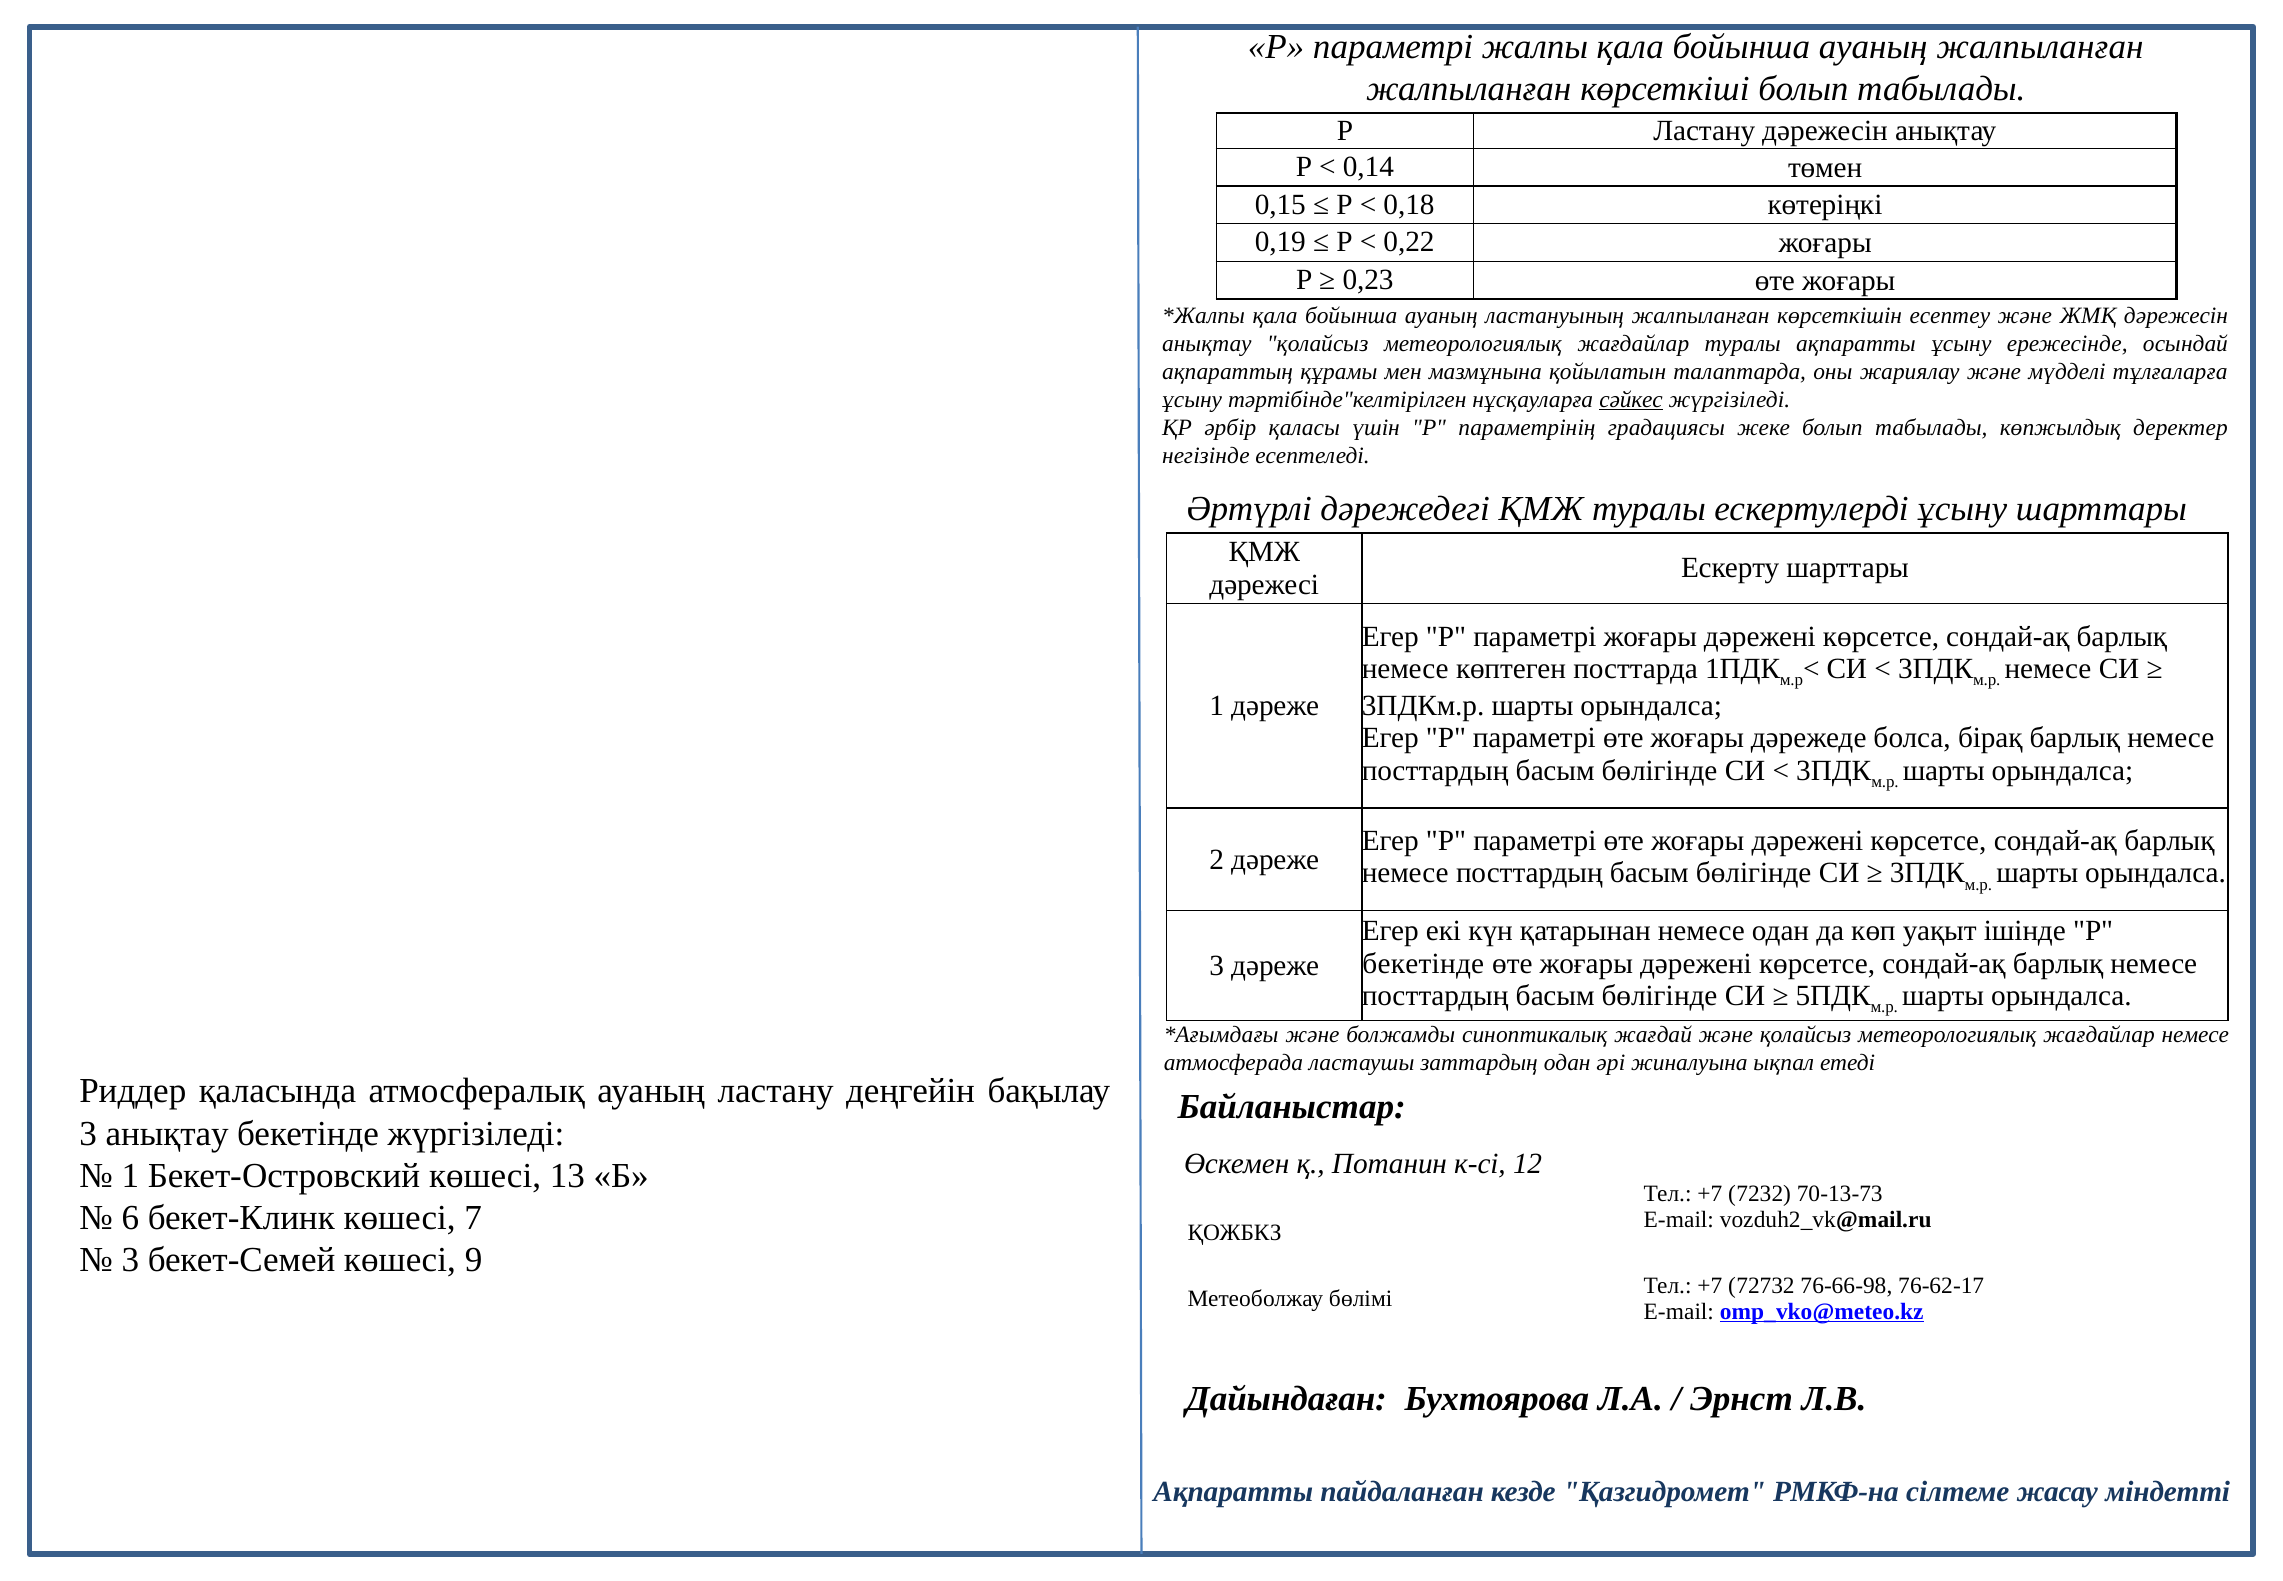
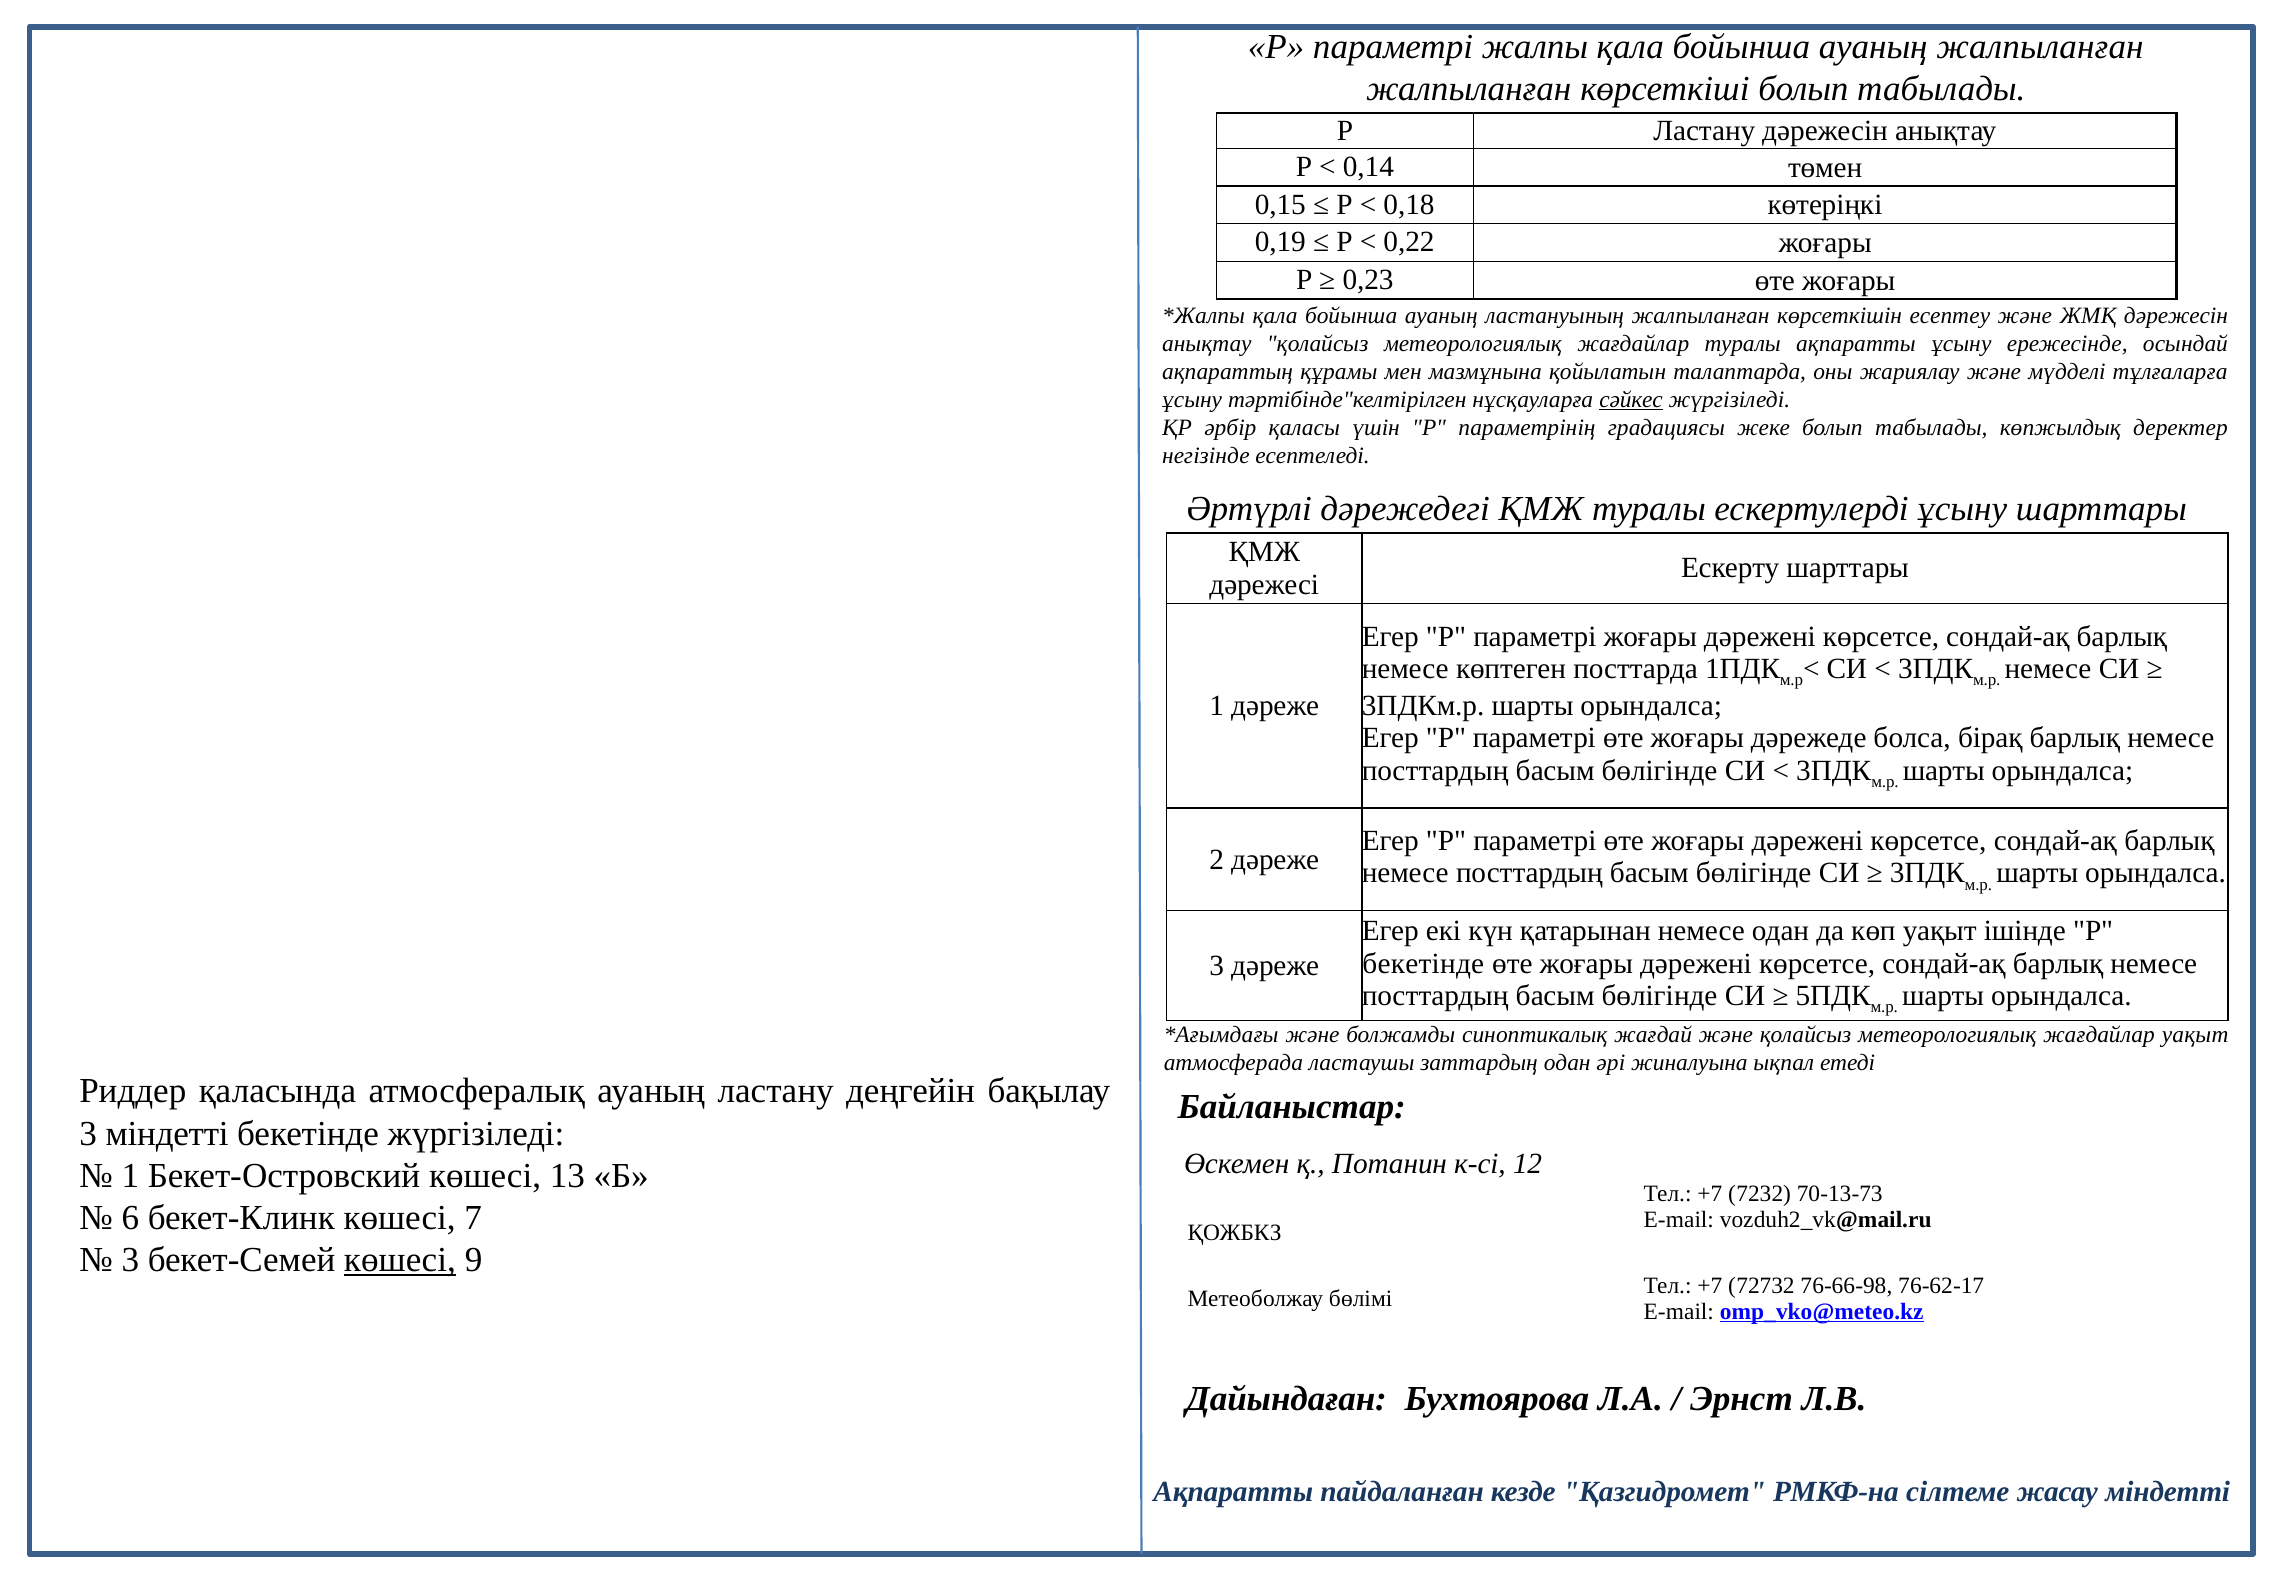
жағдайлар немесе: немесе -> уақыт (2195, 1034)
3 анықтау: анықтау -> міндетті (167, 1133)
көшесі underline: none -> present (400, 1260)
